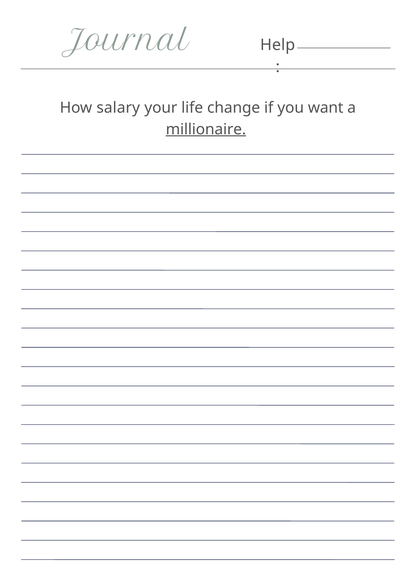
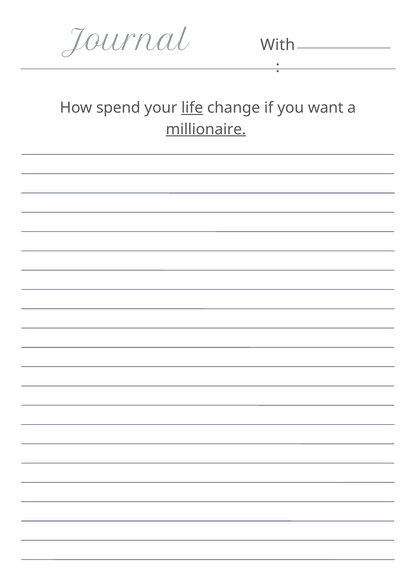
Help: Help -> With (278, 45)
salary: salary -> spend (118, 108)
life underline: none -> present (192, 108)
